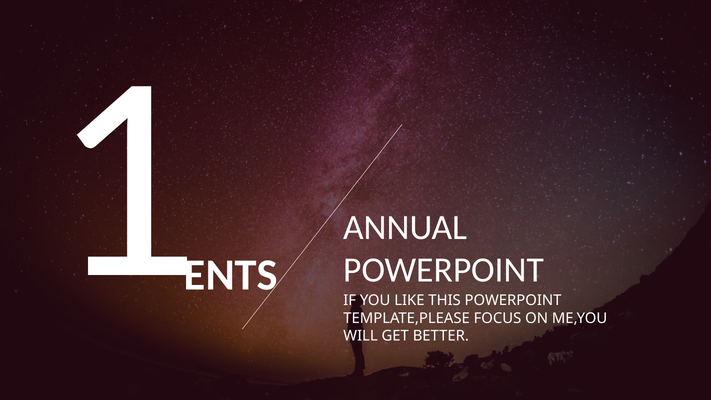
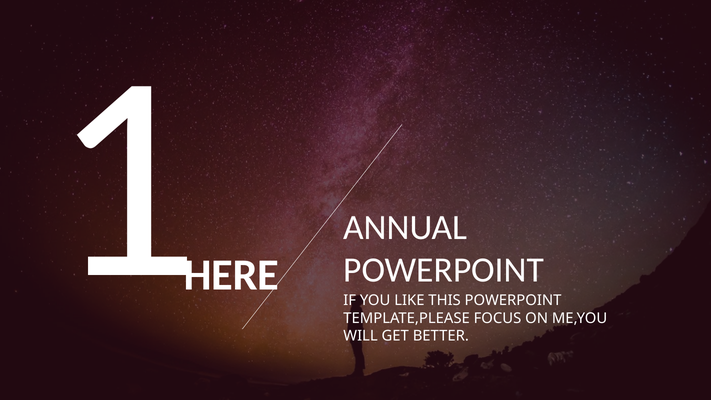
ENTS: ENTS -> HERE (231, 275)
